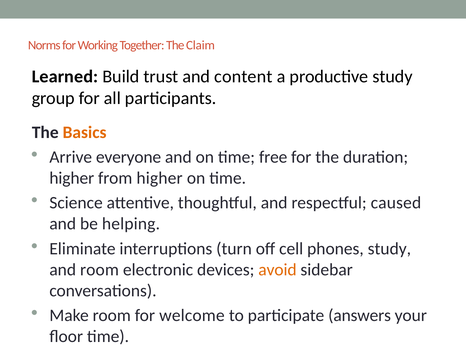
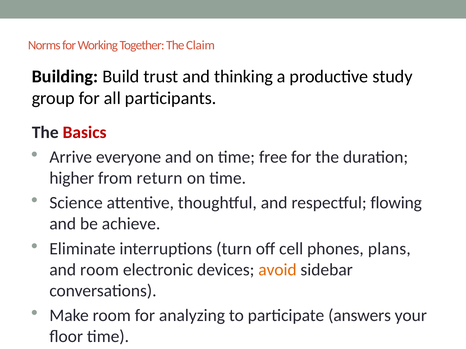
Learned: Learned -> Building (65, 77)
content: content -> thinking (244, 77)
Basics colour: orange -> red (85, 132)
from higher: higher -> return (160, 178)
caused: caused -> flowing (396, 203)
helping: helping -> achieve (131, 224)
phones study: study -> plans (389, 249)
welcome: welcome -> analyzing (192, 316)
